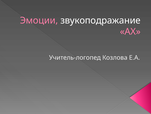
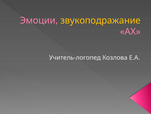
звукоподражание colour: white -> yellow (100, 20)
